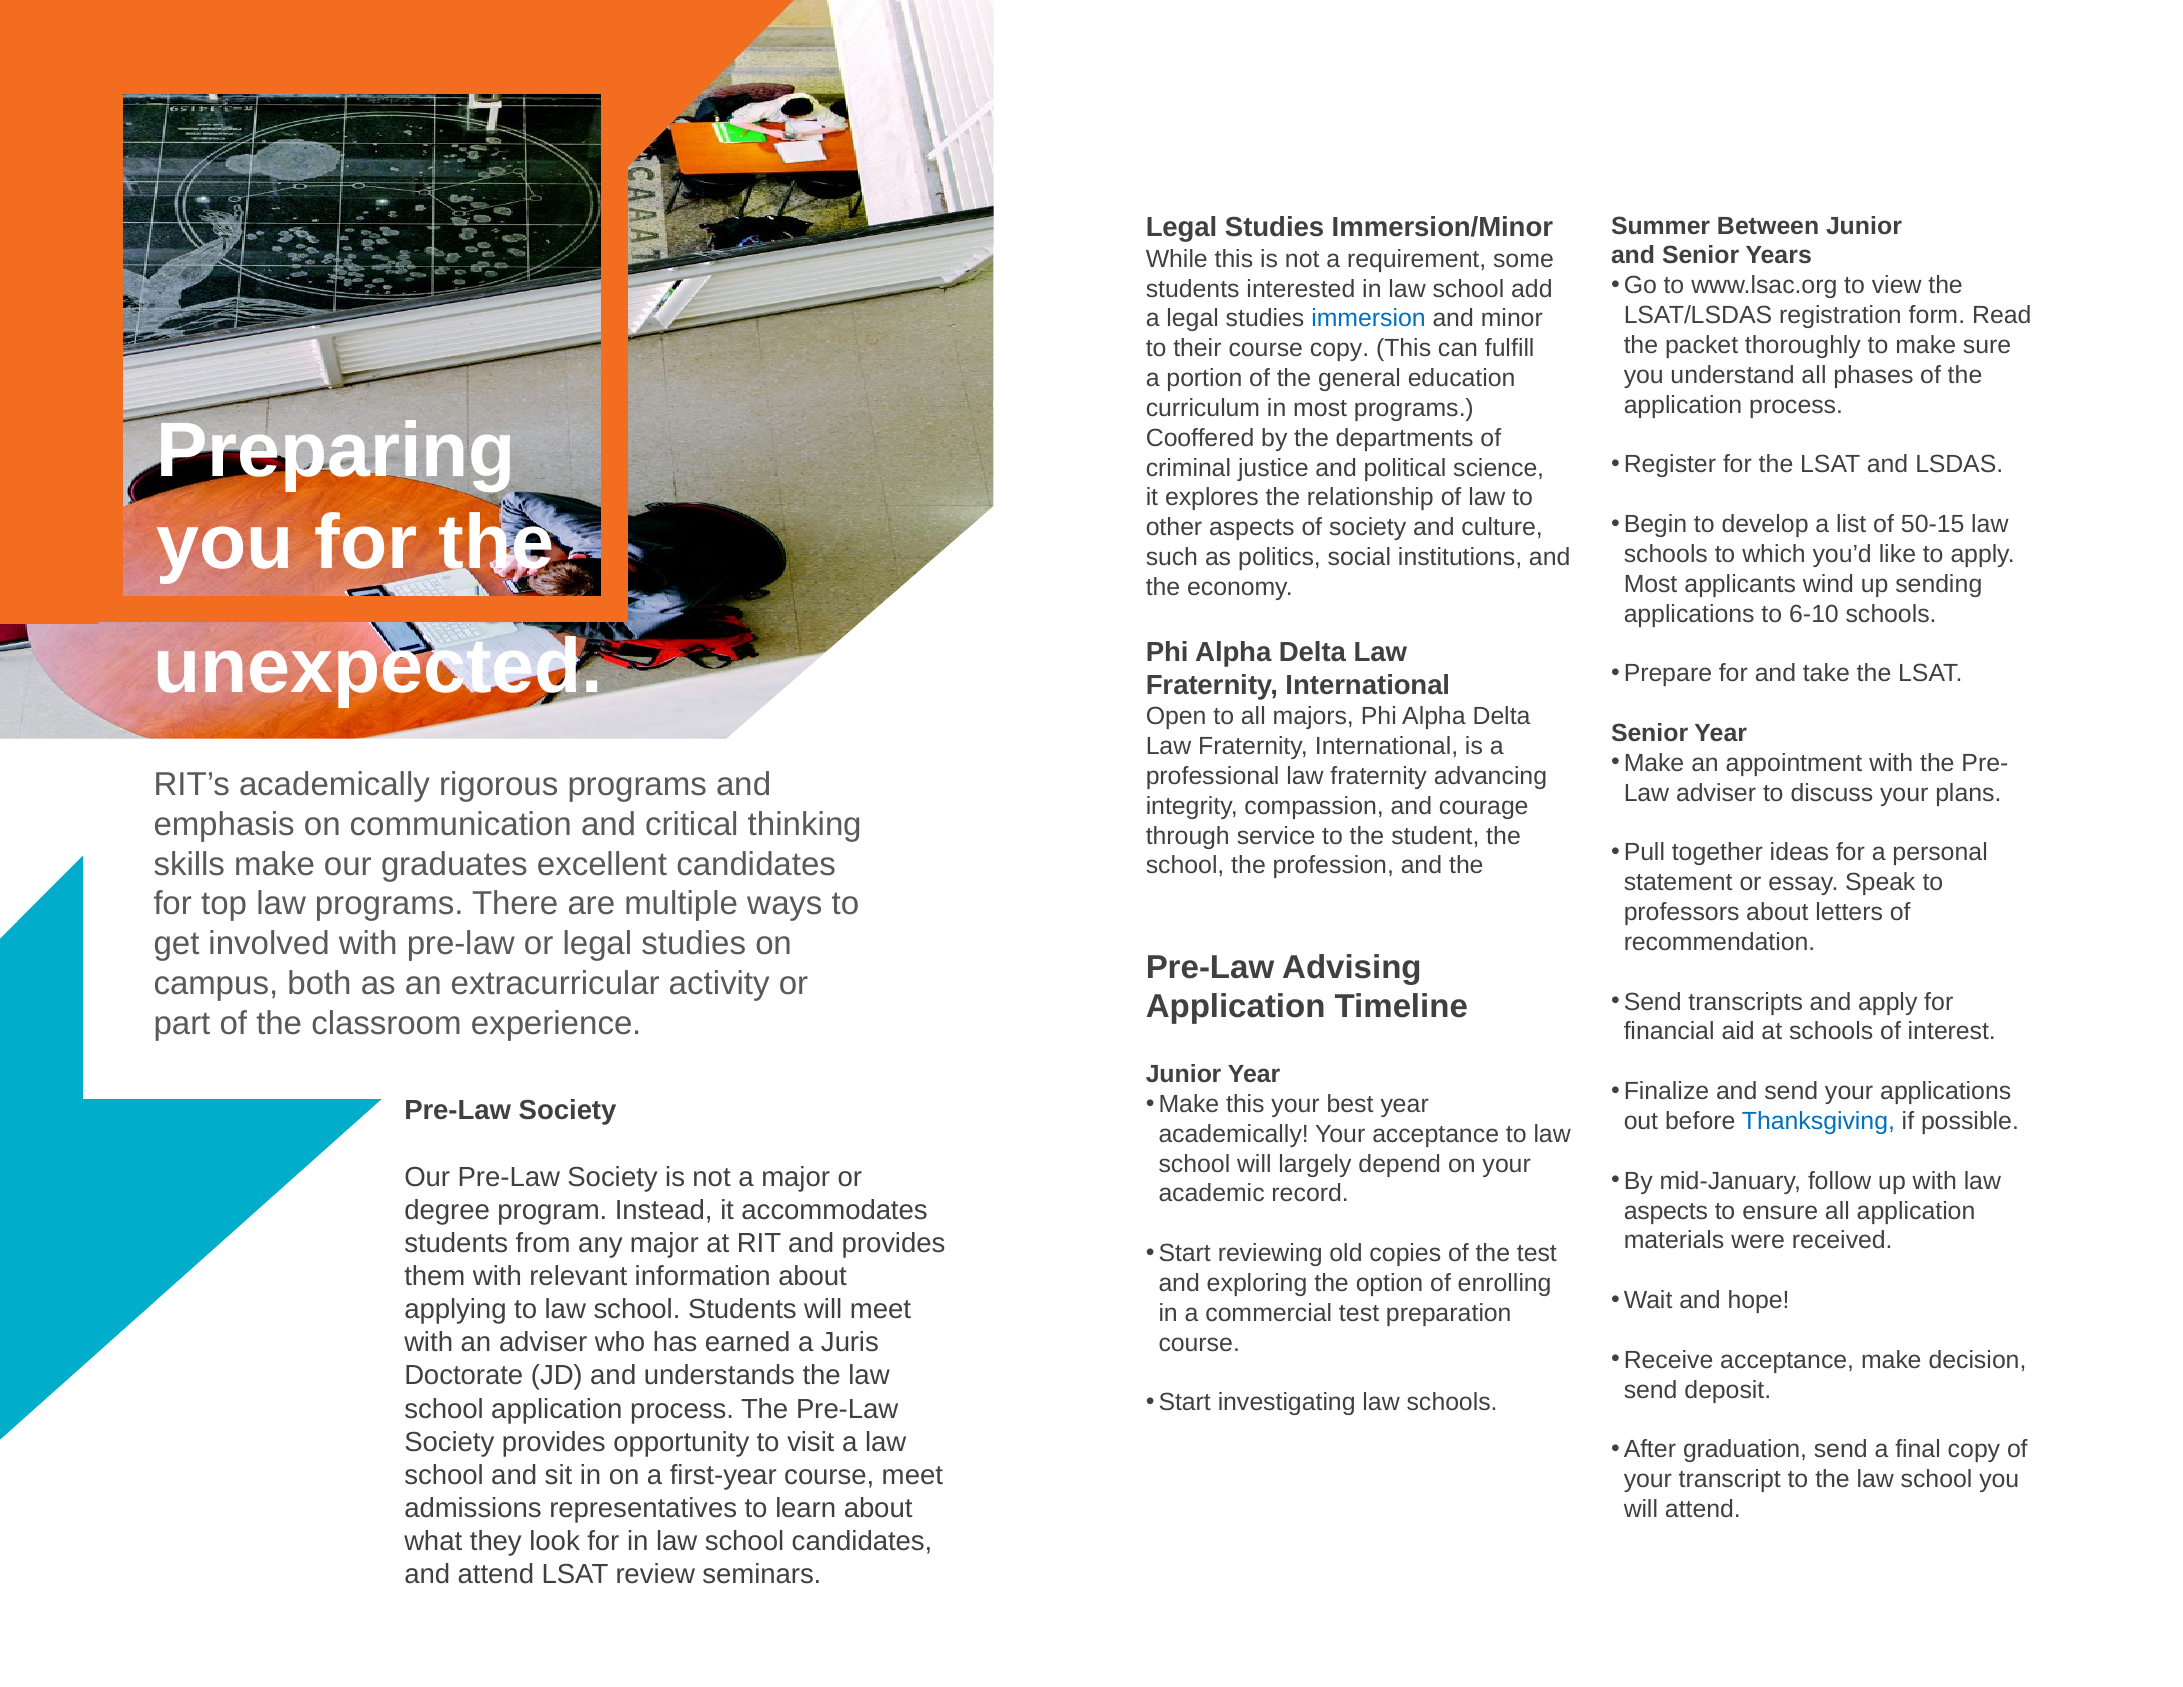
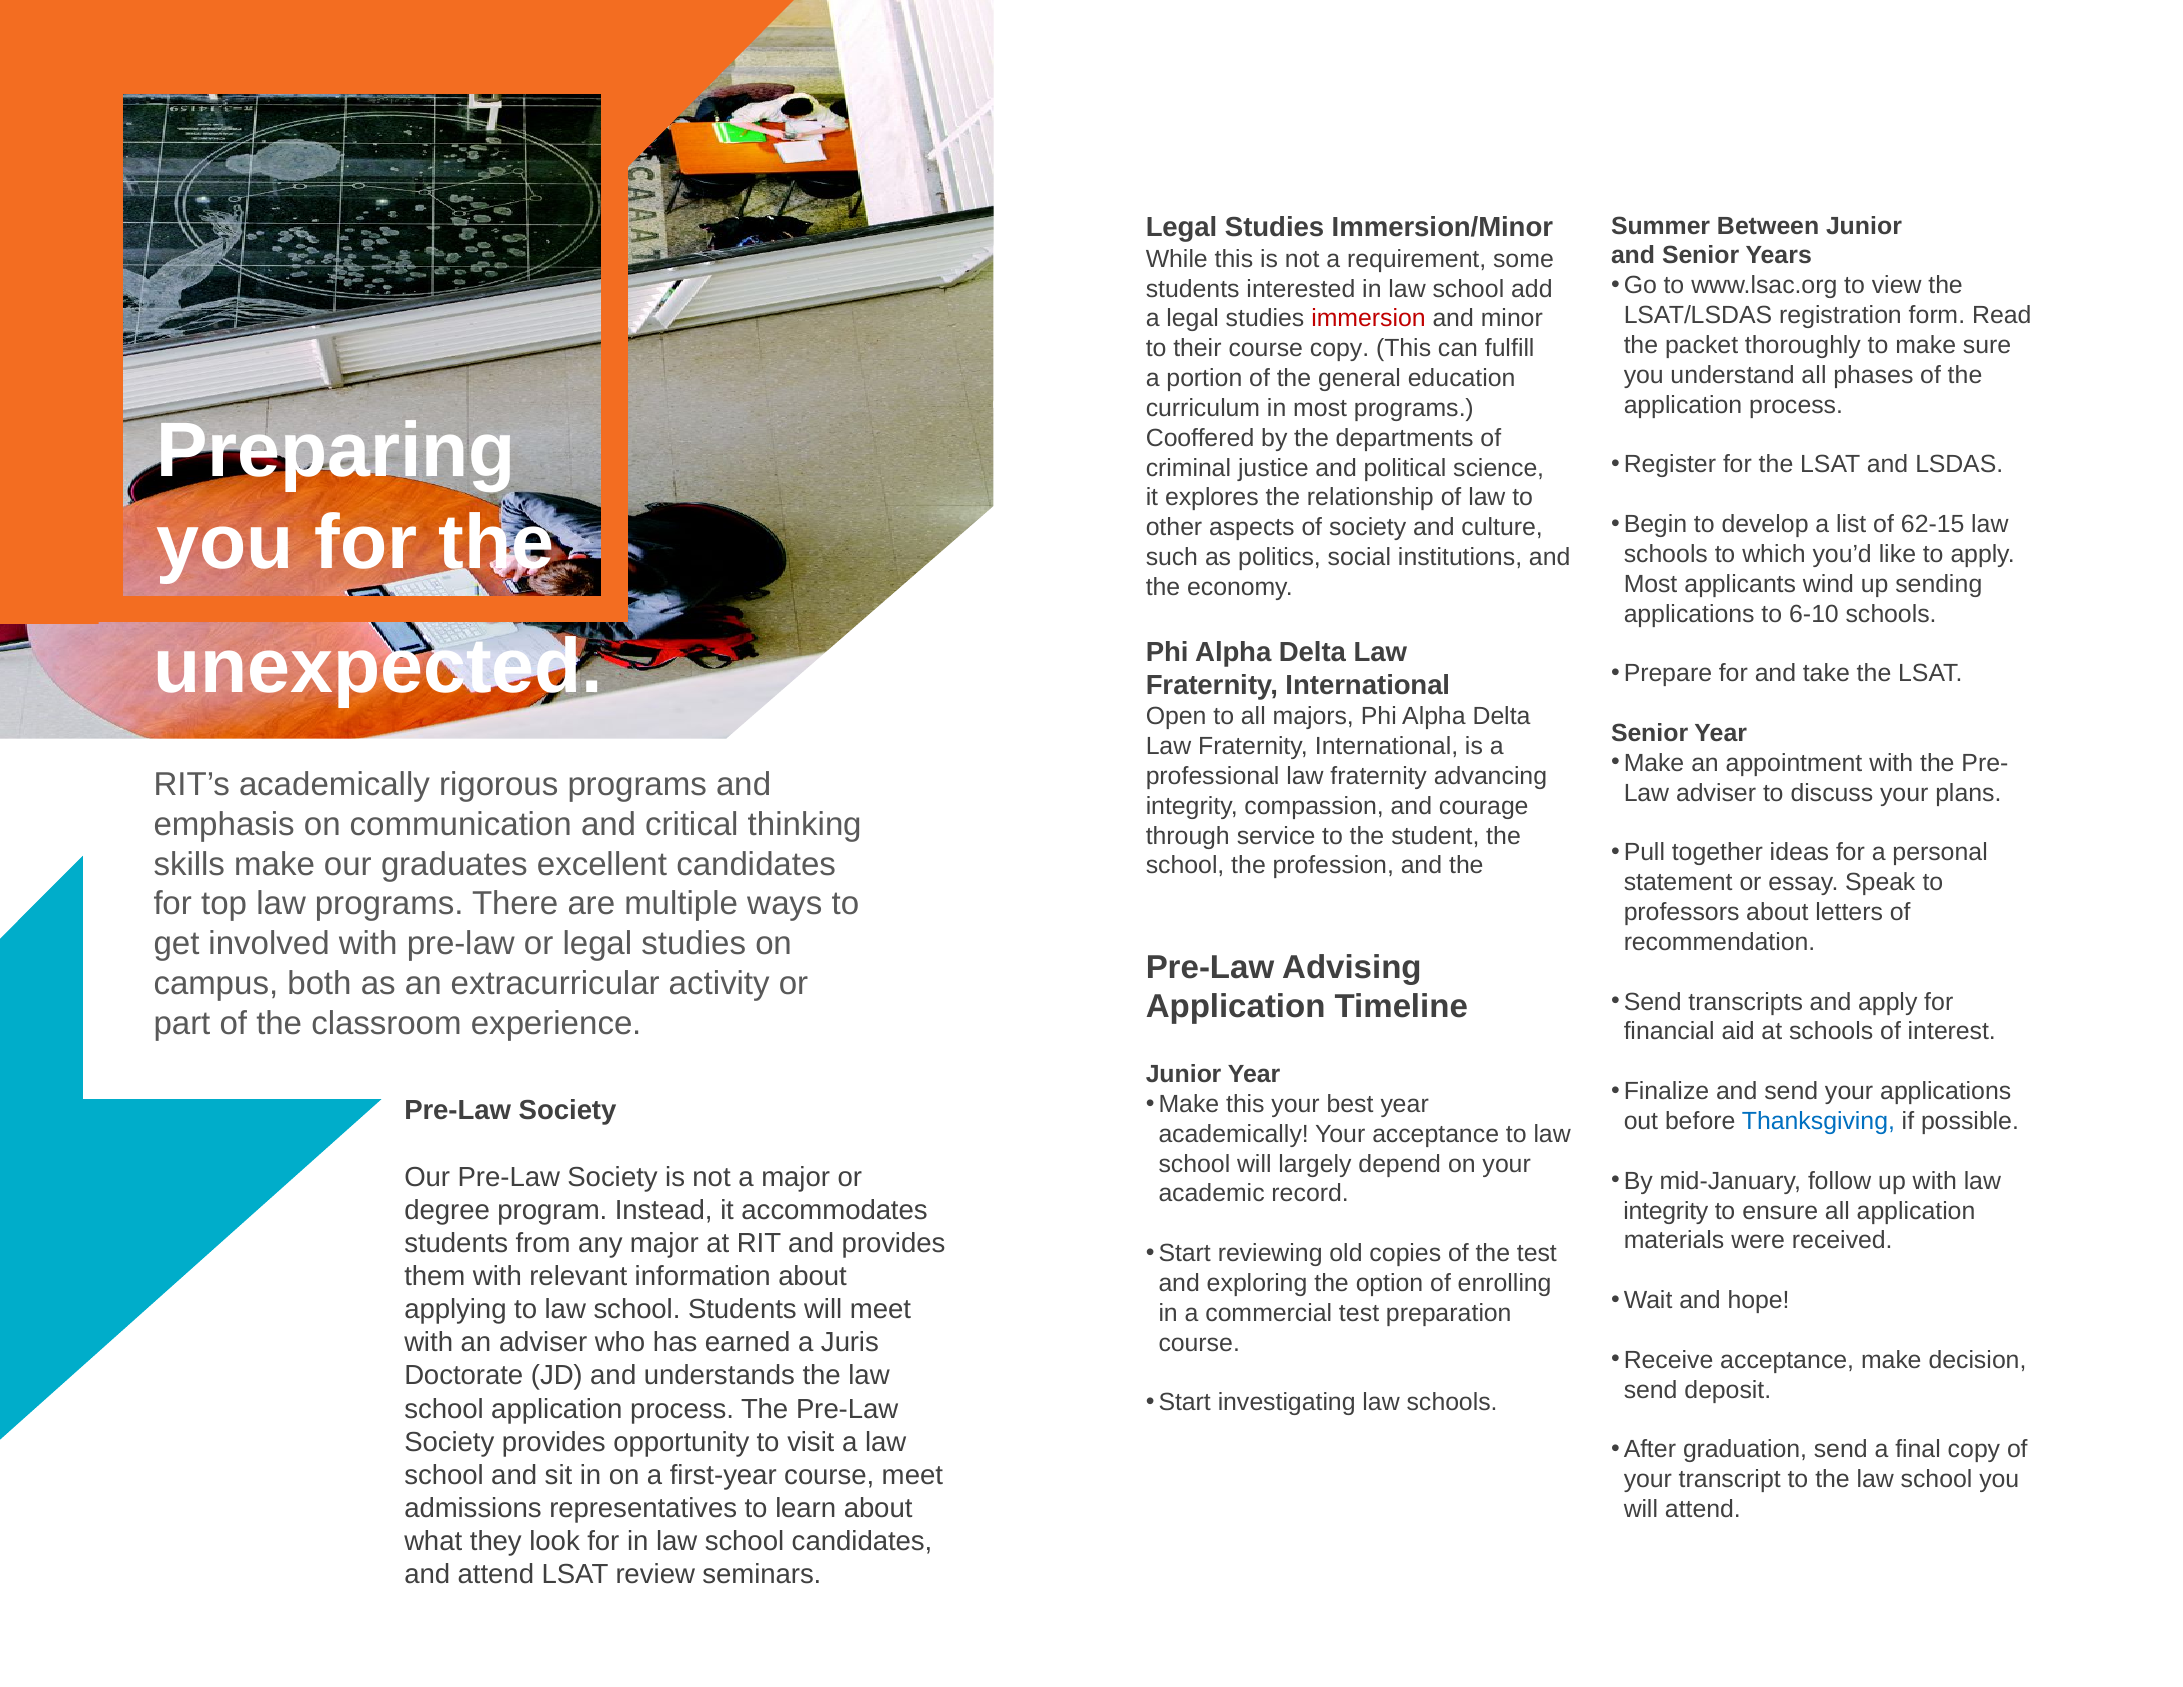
immersion colour: blue -> red (1369, 319)
50-15: 50-15 -> 62-15 (1933, 524)
aspects: aspects -> integrity (1666, 1211)
